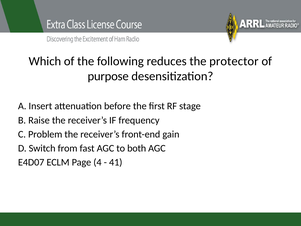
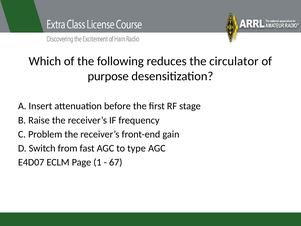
protector: protector -> circulator (234, 61)
both: both -> type (137, 148)
4: 4 -> 1 (97, 162)
41: 41 -> 67 (116, 162)
